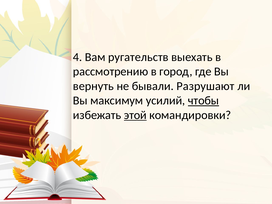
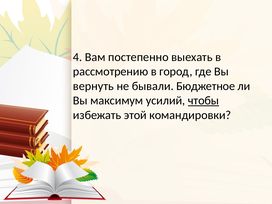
ругательств: ругательств -> постепенно (138, 57)
Разрушают: Разрушают -> Бюджетное (206, 86)
этой underline: present -> none (135, 115)
